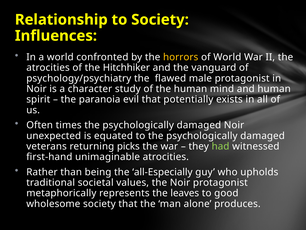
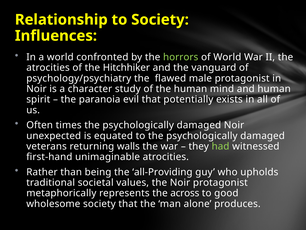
horrors colour: yellow -> light green (181, 57)
picks: picks -> walls (128, 146)
all-Especially: all-Especially -> all-Providing (162, 172)
leaves: leaves -> across (185, 193)
